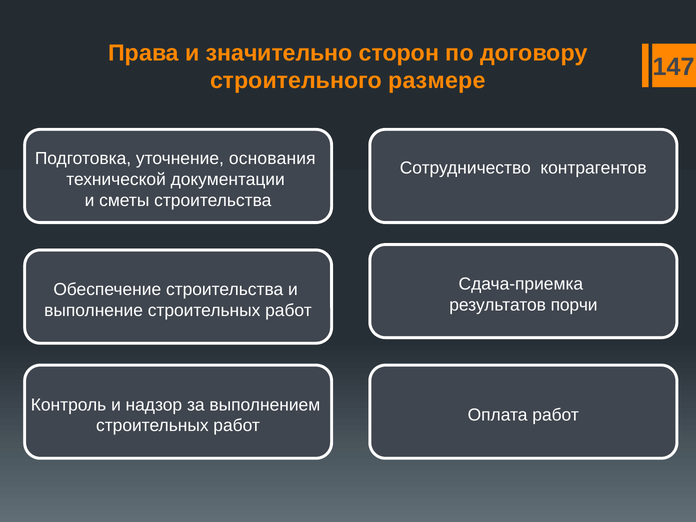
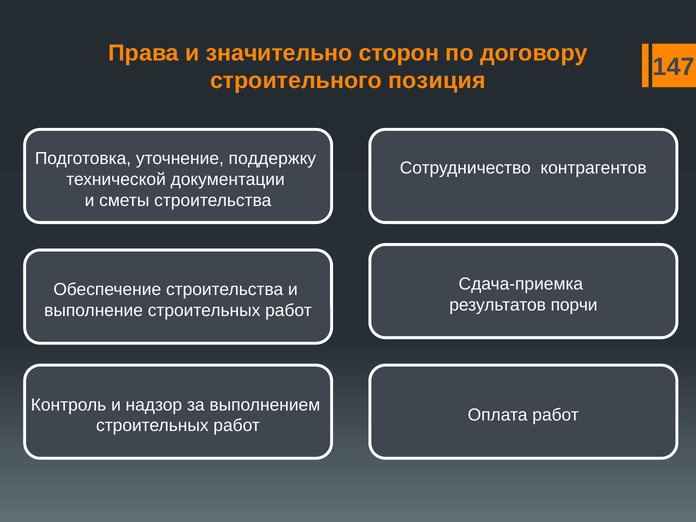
размере: размере -> позиция (437, 81)
основания: основания -> поддержку (272, 159)
